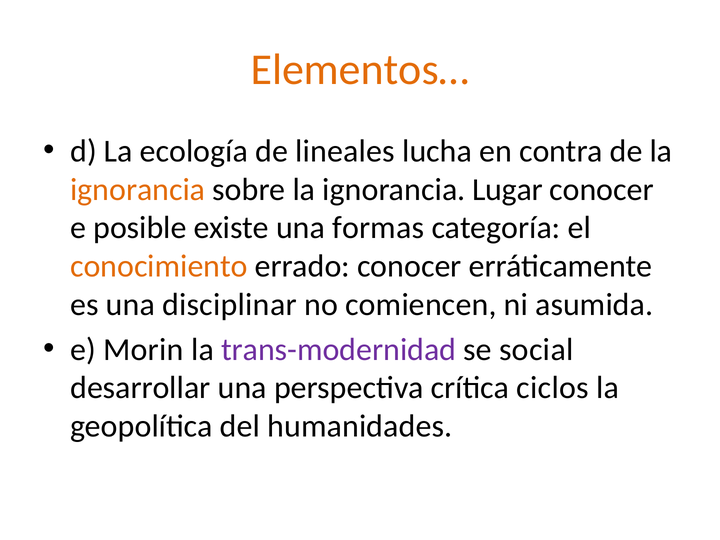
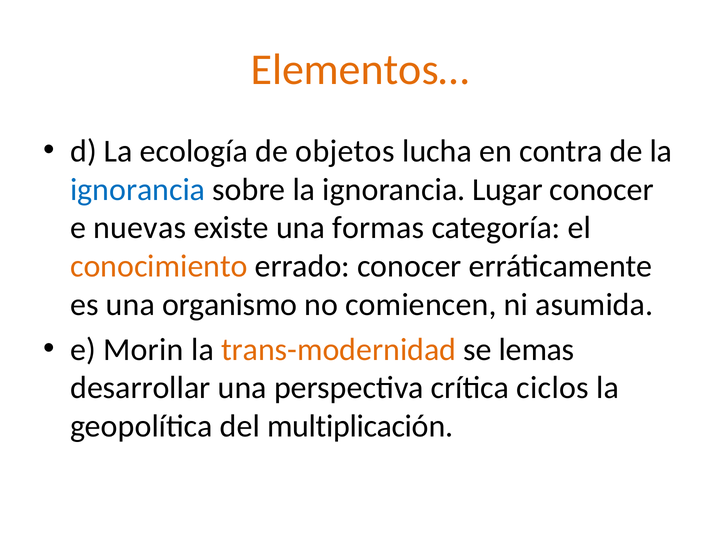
lineales: lineales -> objetos (345, 151)
ignorancia colour: orange -> blue (138, 189)
posible: posible -> nuevas (140, 228)
disciplinar: disciplinar -> organismo (230, 305)
trans-modernidad colour: purple -> orange (339, 349)
social: social -> lemas (537, 349)
humanidades: humanidades -> multiplicación (360, 426)
